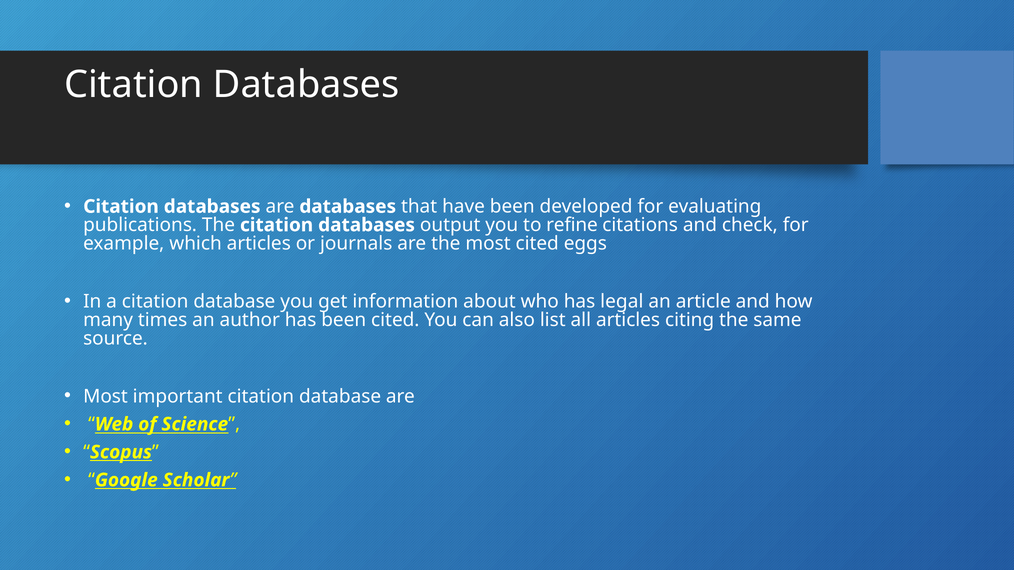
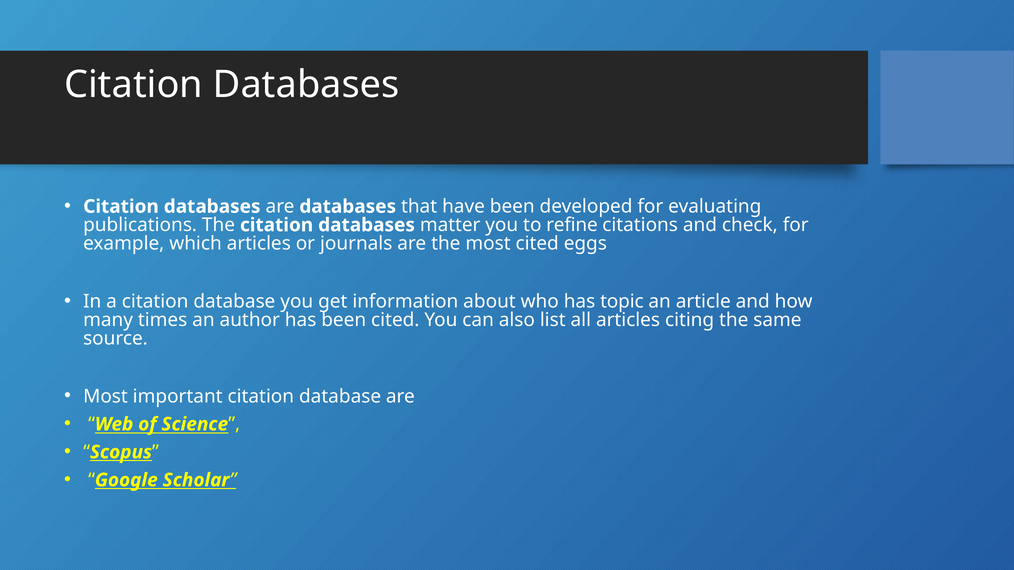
output: output -> matter (450, 225)
legal: legal -> topic (622, 302)
